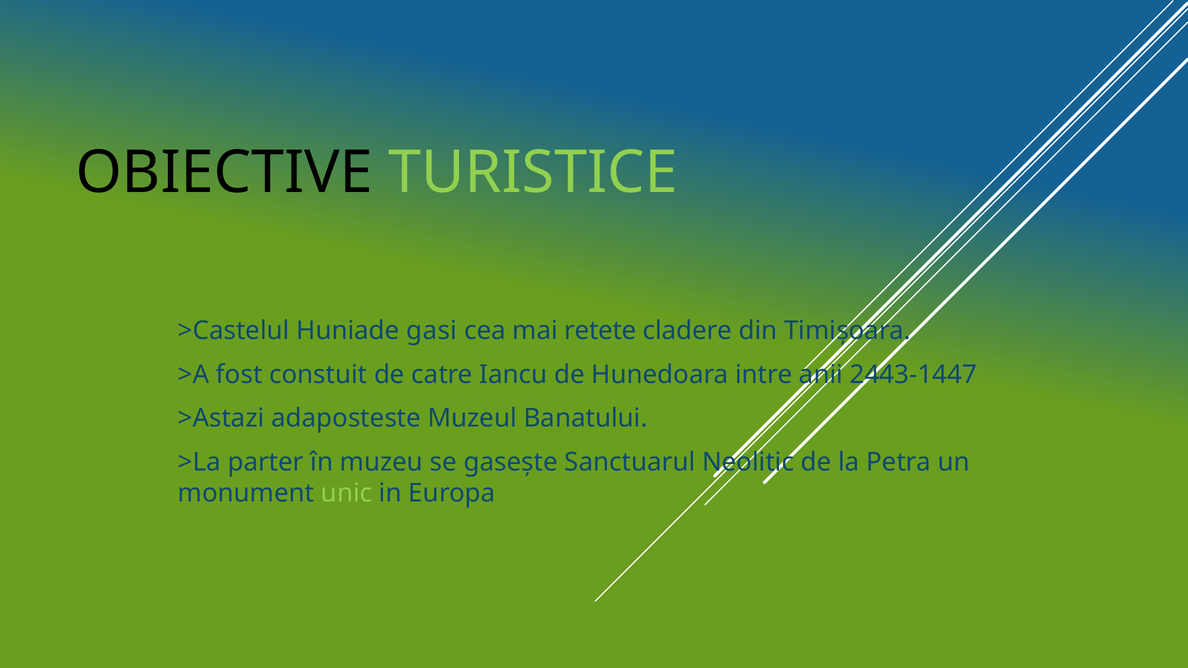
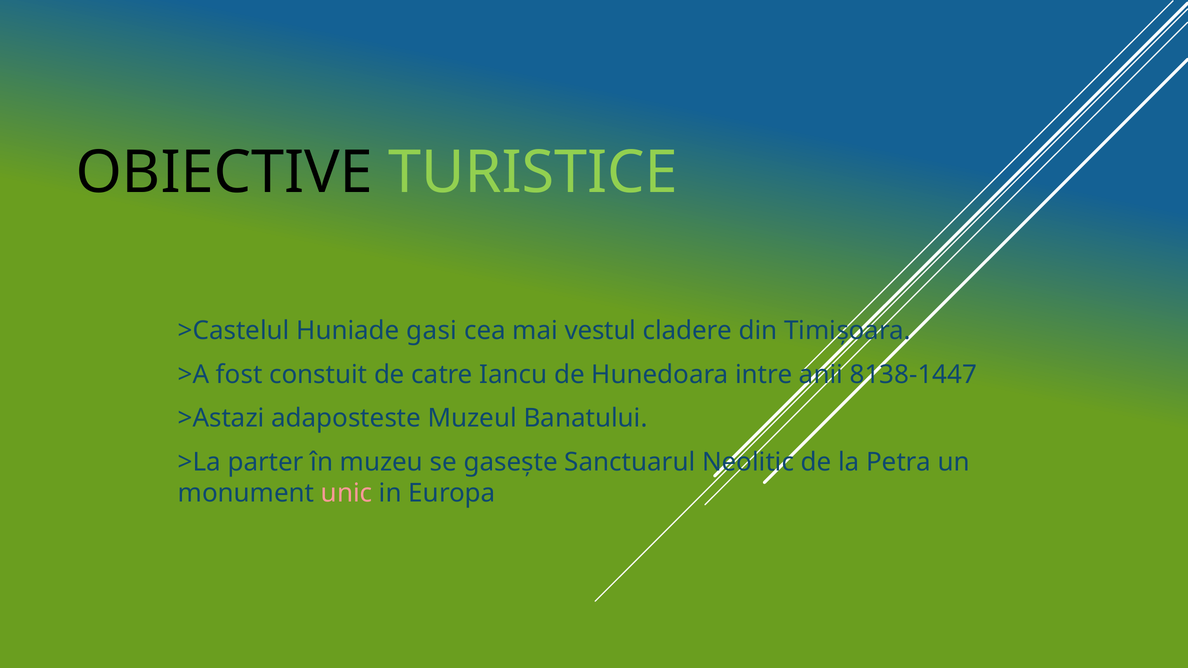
retete: retete -> vestul (601, 331)
2443-1447: 2443-1447 -> 8138-1447 (913, 375)
unic colour: light green -> pink (347, 494)
